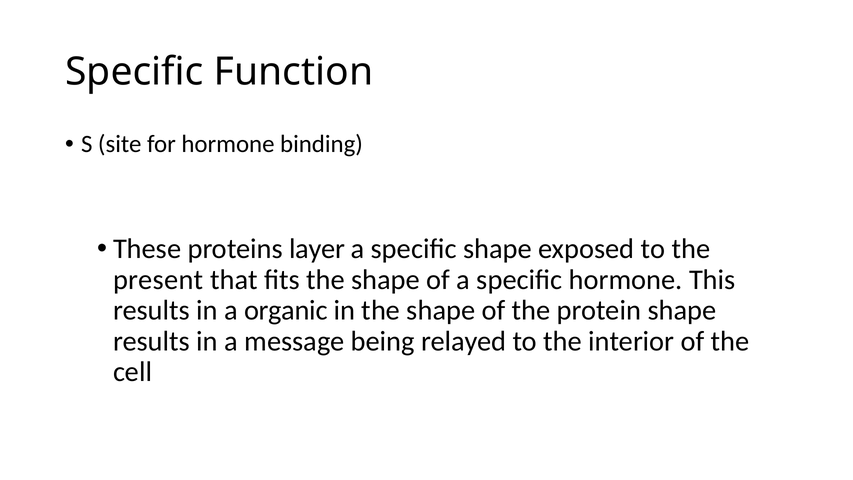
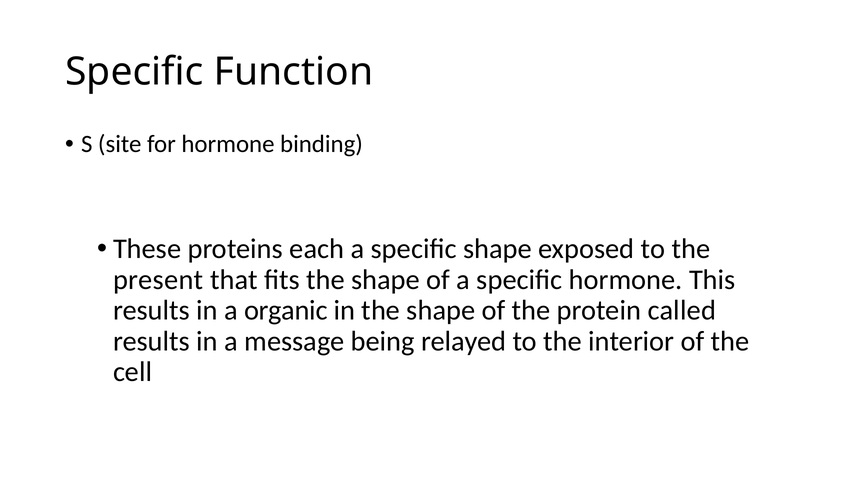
layer: layer -> each (317, 249)
protein shape: shape -> called (682, 310)
